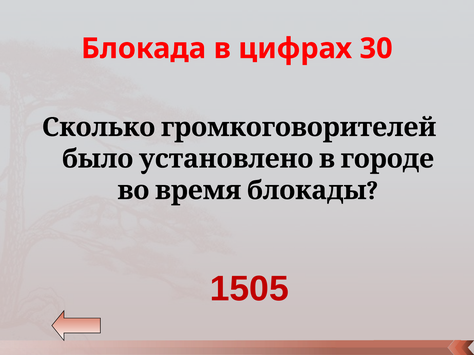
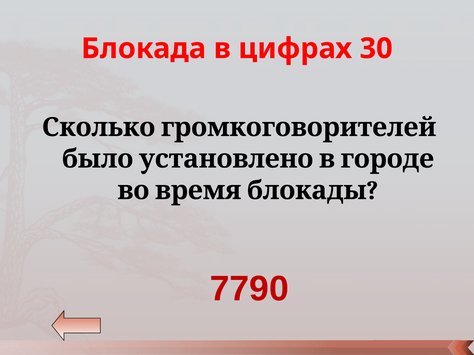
1505: 1505 -> 7790 (249, 289)
